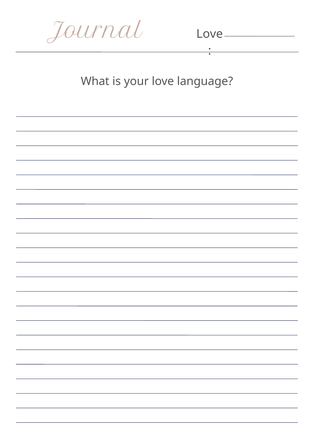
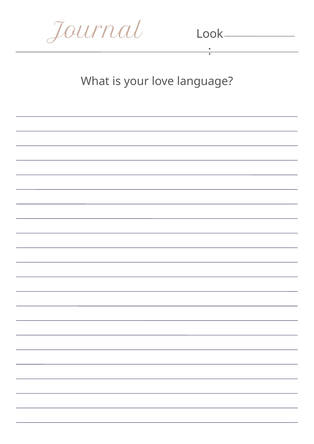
Love: Love -> Look (210, 34)
